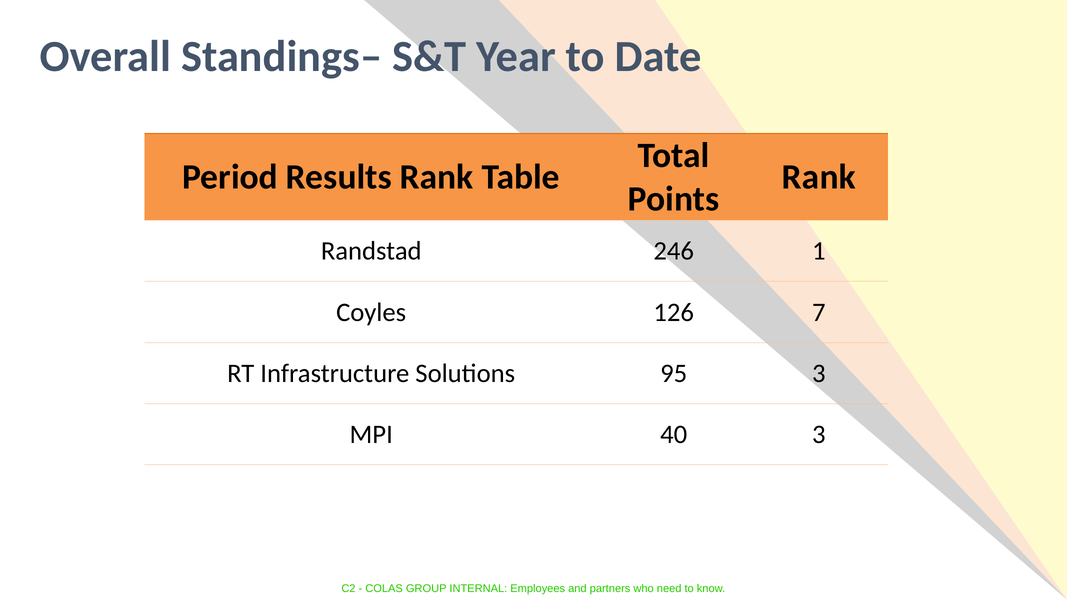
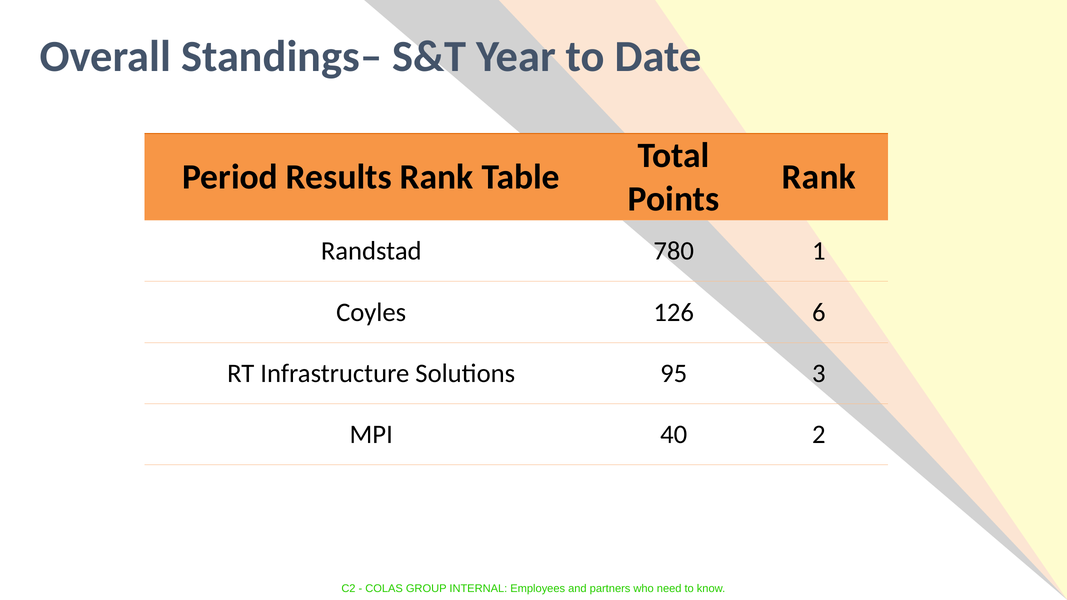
246: 246 -> 780 (674, 251)
7: 7 -> 6 (819, 312)
40 3: 3 -> 2 (819, 435)
